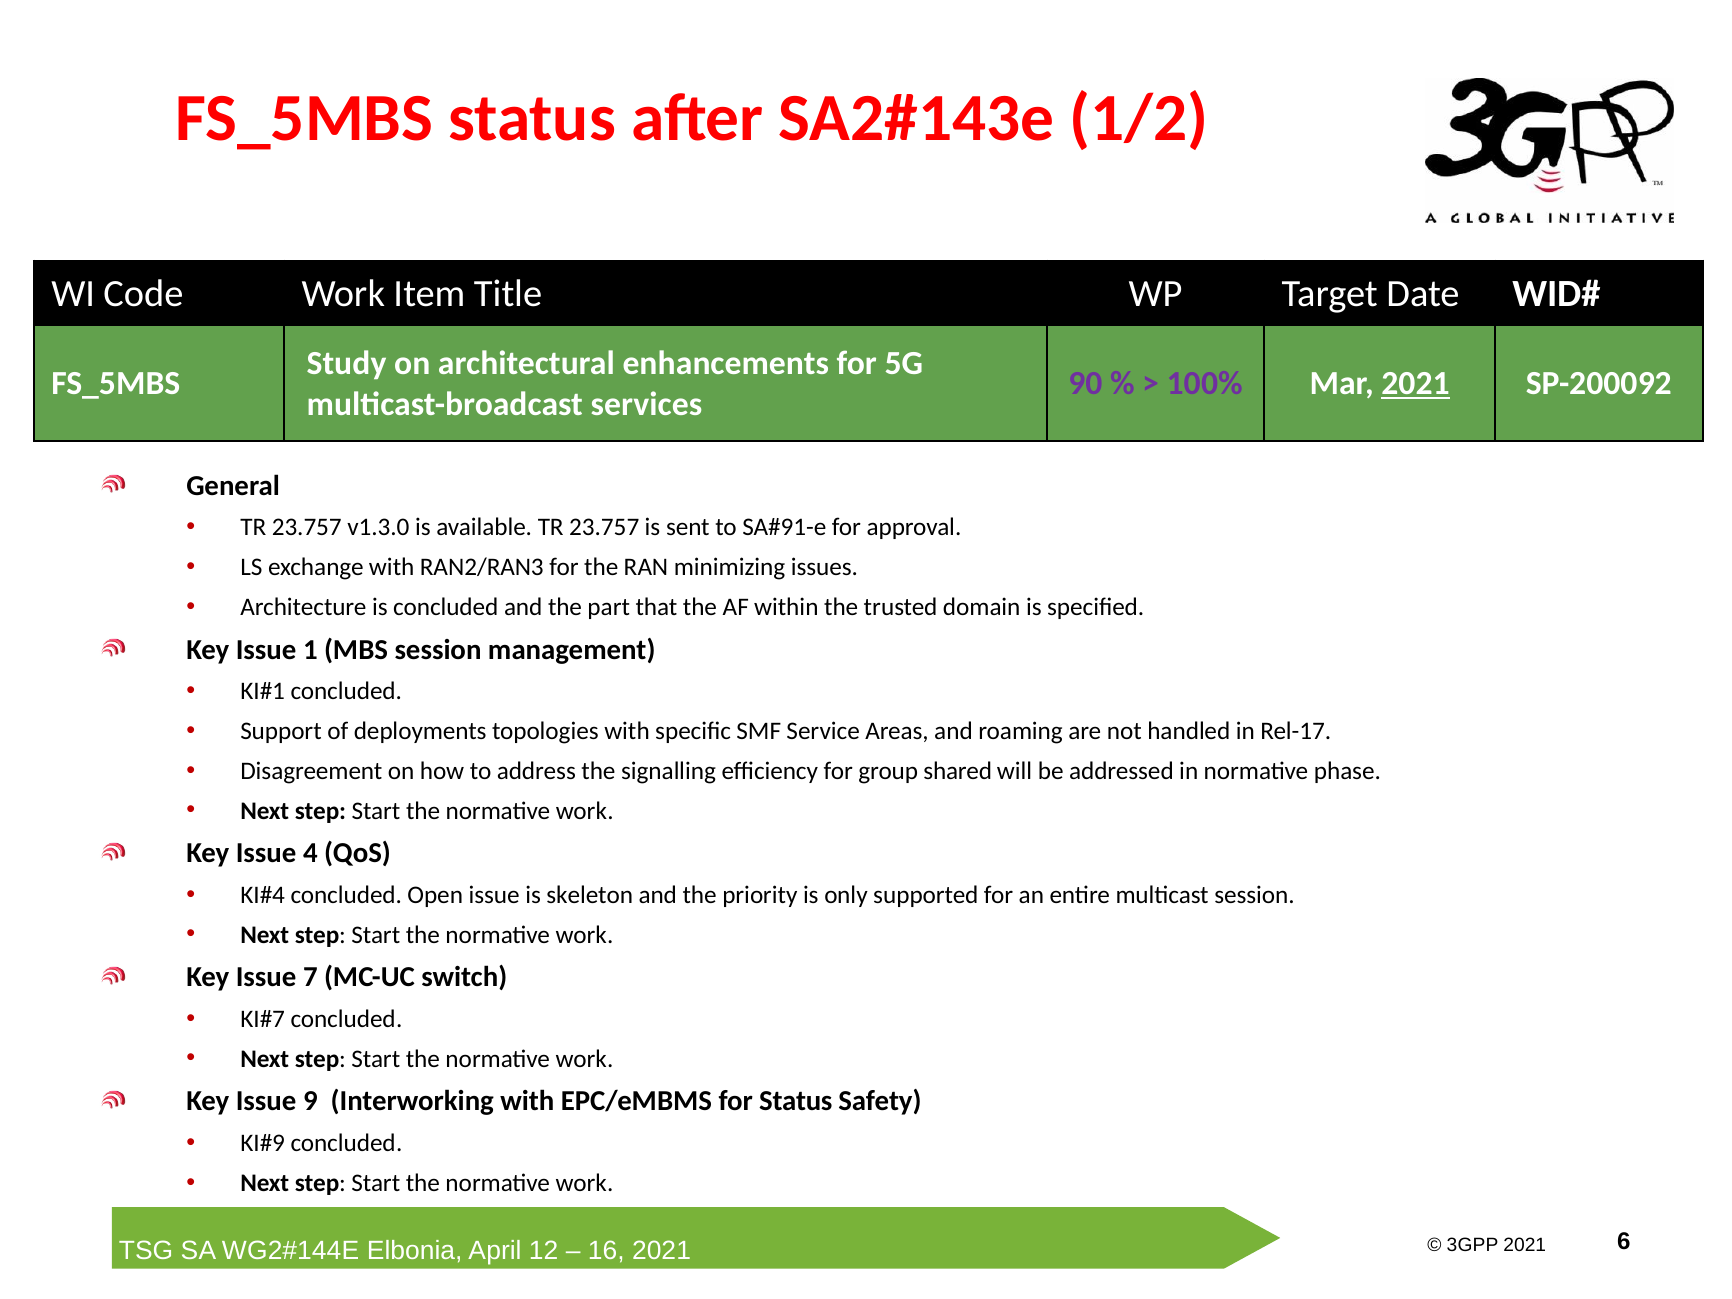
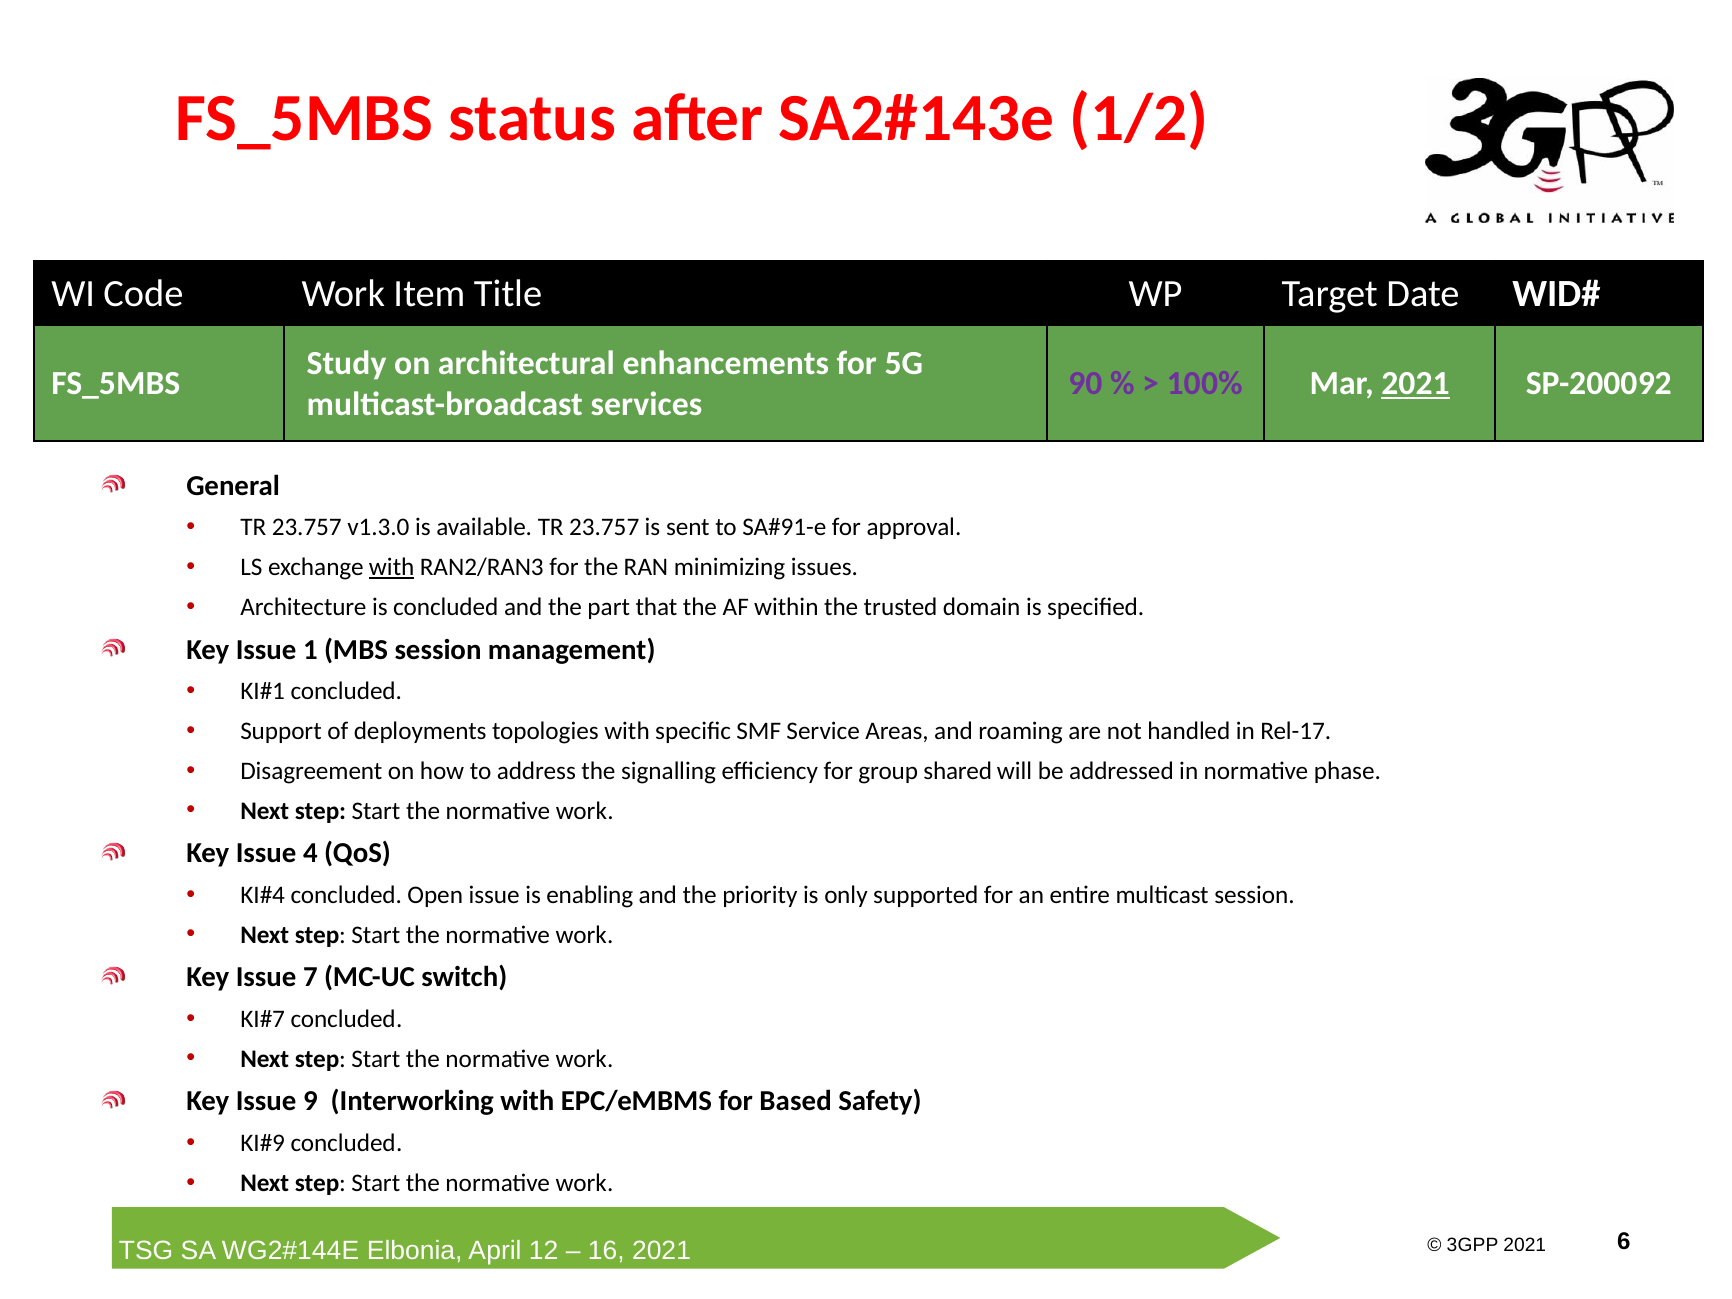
with underline: none -> present (392, 567)
skeleton: skeleton -> enabling (590, 895)
for Status: Status -> Based (796, 1101)
